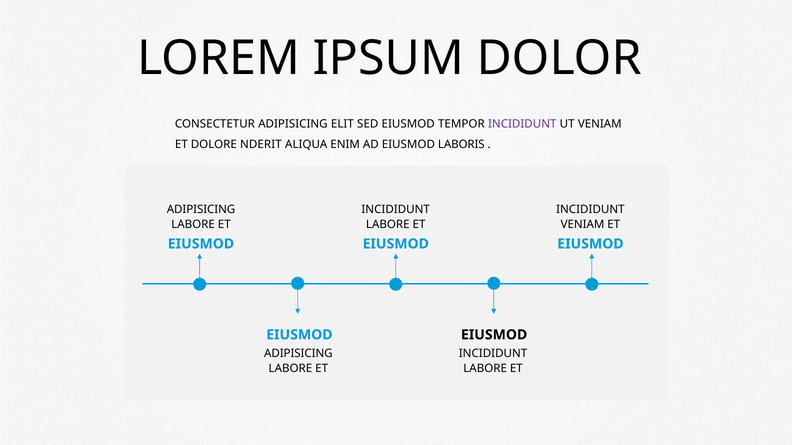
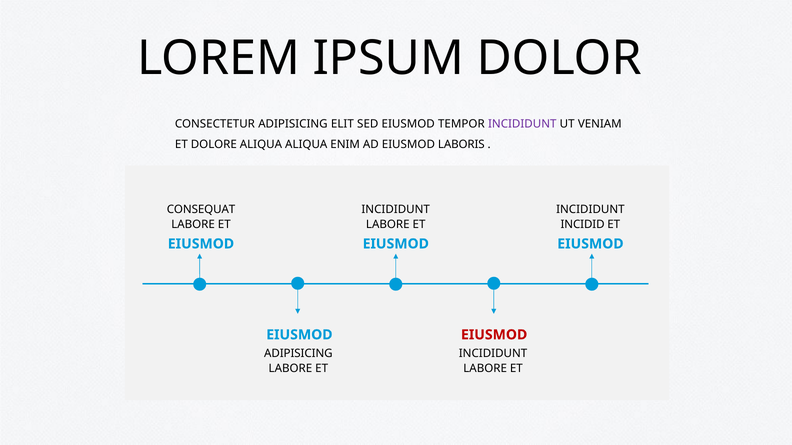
DOLORE NDERIT: NDERIT -> ALIQUA (261, 145)
ADIPISICING: ADIPISICING -> CONSEQUAT (201, 210)
VENIAM: VENIAM -> INCIDID (583, 225)
EIUSMOD colour: black -> red (494, 335)
